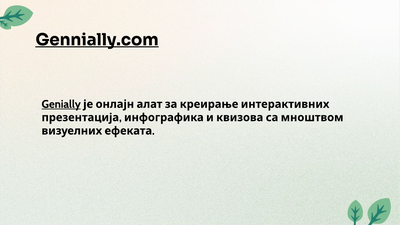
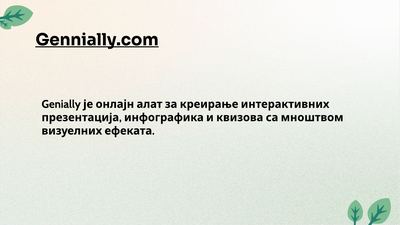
Genially underline: present -> none (61, 104)
